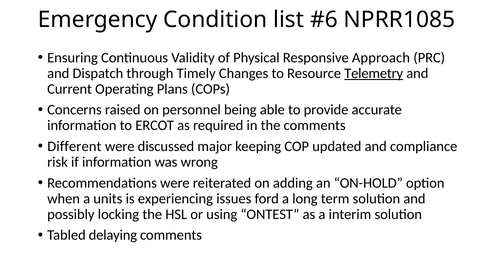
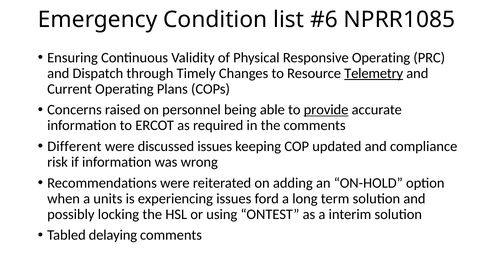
Responsive Approach: Approach -> Operating (381, 57)
provide underline: none -> present (326, 110)
discussed major: major -> issues (215, 146)
